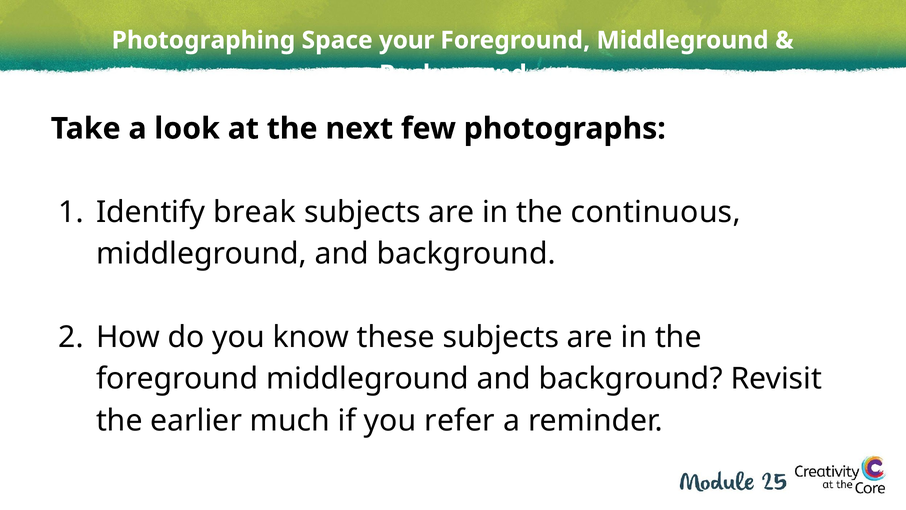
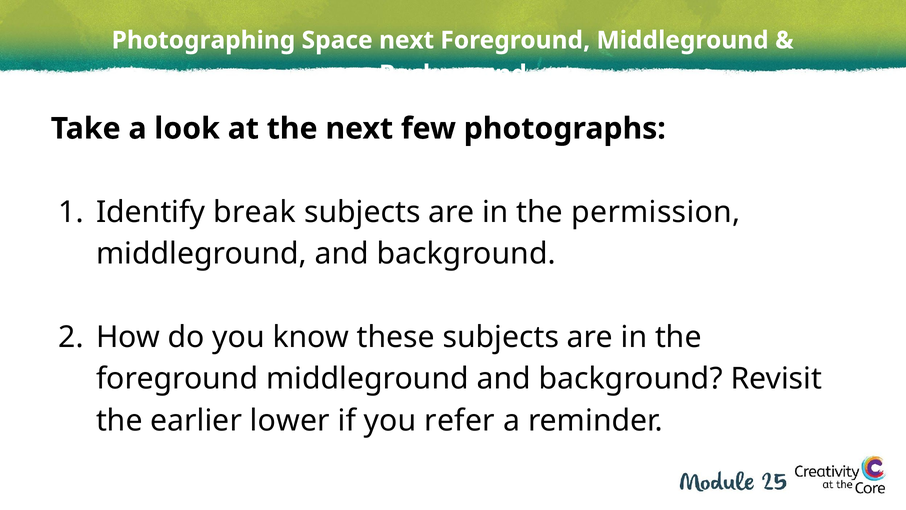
Space your: your -> next (407, 40)
continuous: continuous -> permission (656, 212)
much: much -> lower (290, 420)
